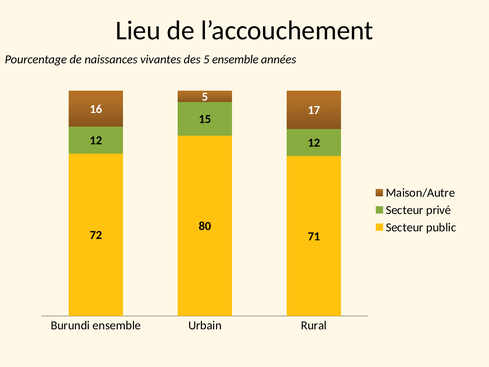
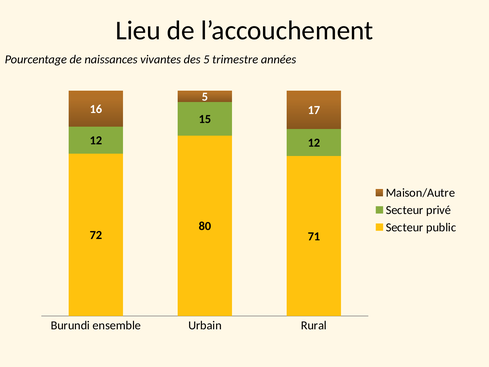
5 ensemble: ensemble -> trimestre (235, 59)
